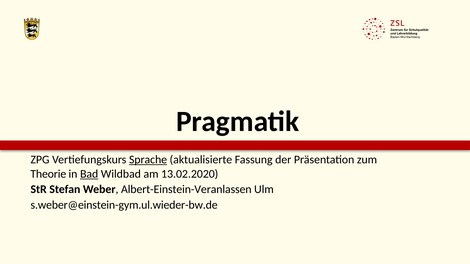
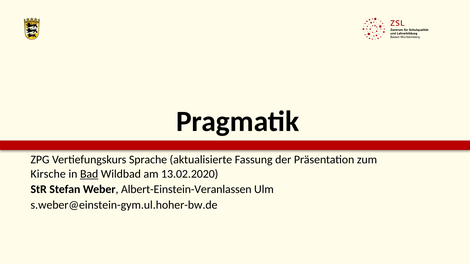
Sprache underline: present -> none (148, 160)
Theorie: Theorie -> Kirsche (48, 174)
s.weber@einstein-gym.ul.wieder-bw.de: s.weber@einstein-gym.ul.wieder-bw.de -> s.weber@einstein-gym.ul.hoher-bw.de (124, 205)
